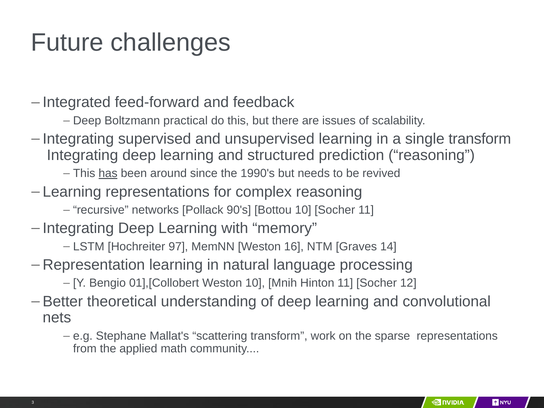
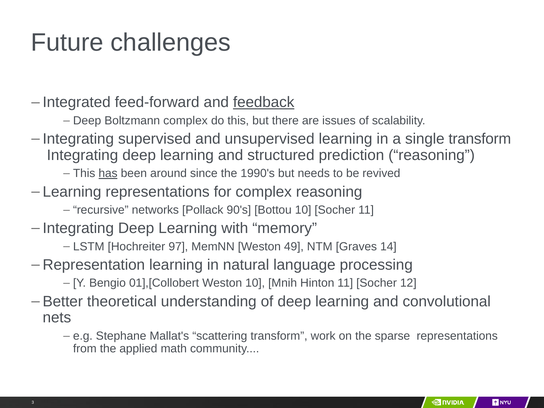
feedback underline: none -> present (264, 102)
Boltzmann practical: practical -> complex (186, 121)
16: 16 -> 49 (294, 247)
